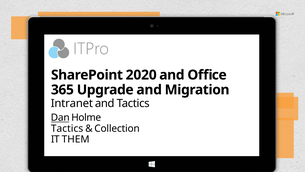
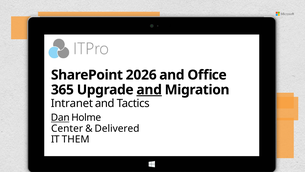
2020: 2020 -> 2026 (141, 75)
and underline: none -> present (149, 90)
Tactics: Tactics -> Center (67, 128)
Collection: Collection -> Delivered (117, 128)
